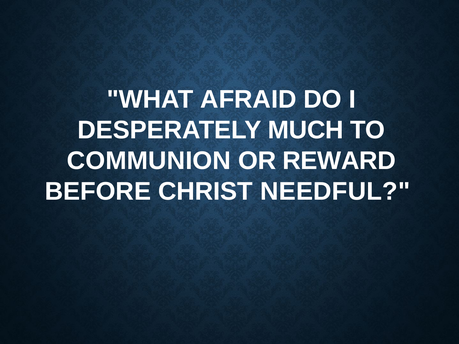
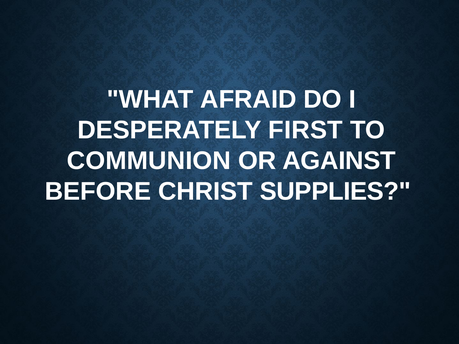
MUCH: MUCH -> FIRST (306, 130)
REWARD: REWARD -> AGAINST (339, 161)
NEEDFUL: NEEDFUL -> SUPPLIES (335, 191)
